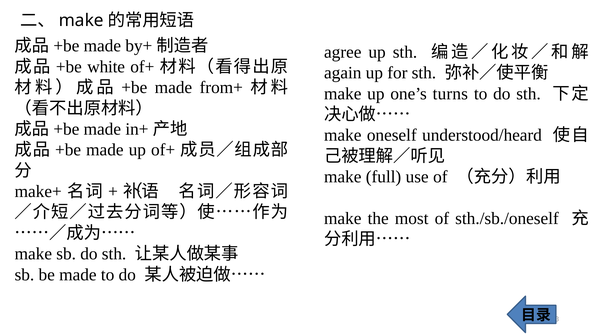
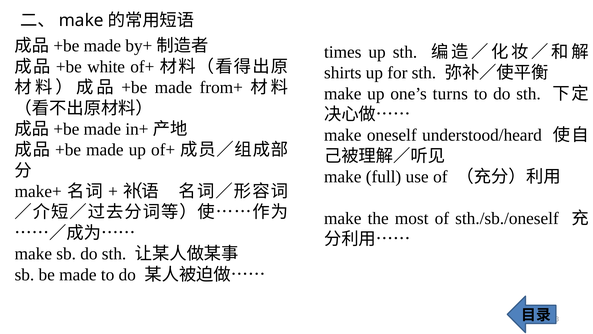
agree: agree -> times (343, 52)
again: again -> shirts (343, 73)
